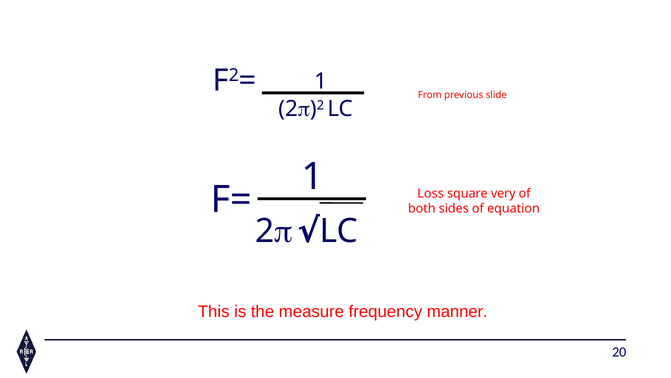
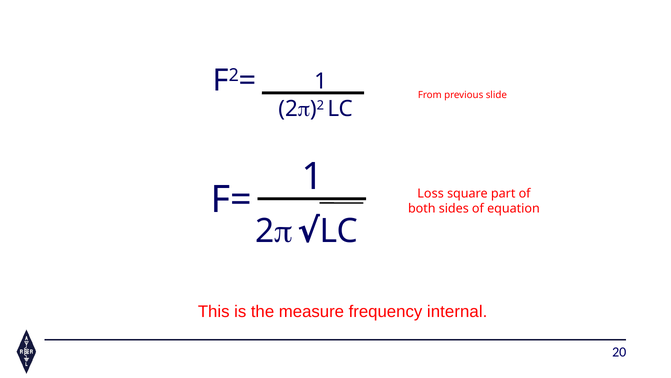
very: very -> part (503, 193)
manner: manner -> internal (457, 311)
